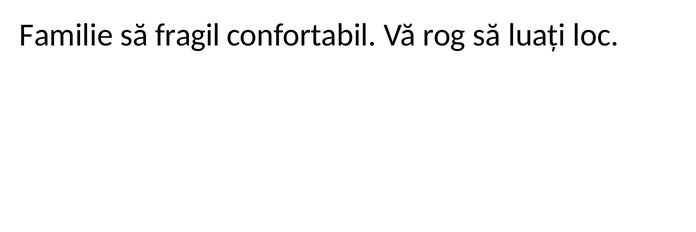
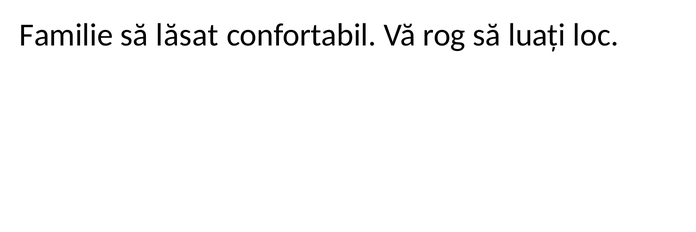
fragil: fragil -> lăsat (187, 35)
